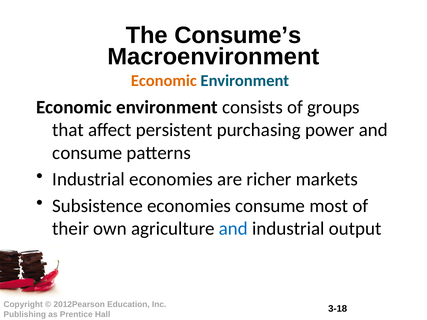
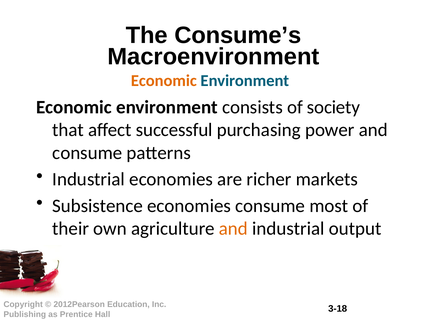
groups: groups -> society (333, 107)
persistent: persistent -> successful (174, 130)
and colour: blue -> orange (233, 229)
